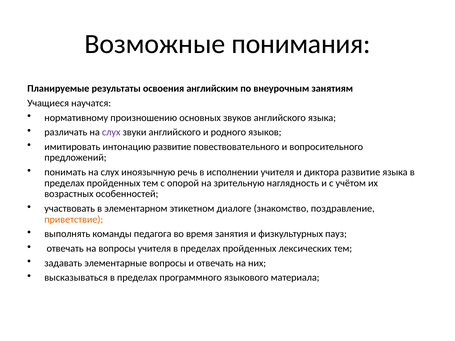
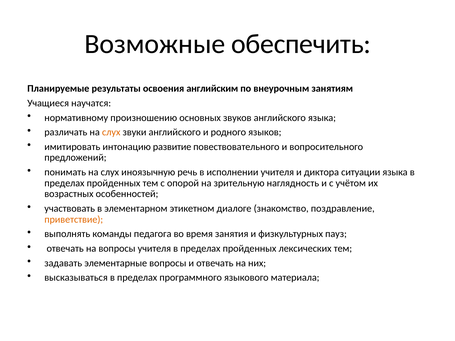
понимания: понимания -> обеспечить (301, 44)
слух colour: purple -> orange (111, 132)
диктора развитие: развитие -> ситуации (361, 172)
